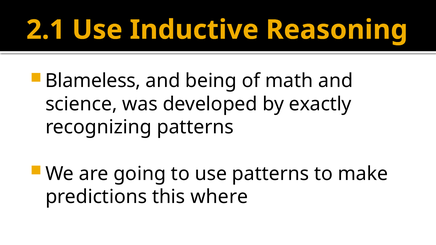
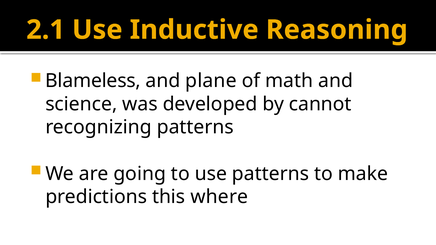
being: being -> plane (211, 81)
exactly: exactly -> cannot (320, 104)
